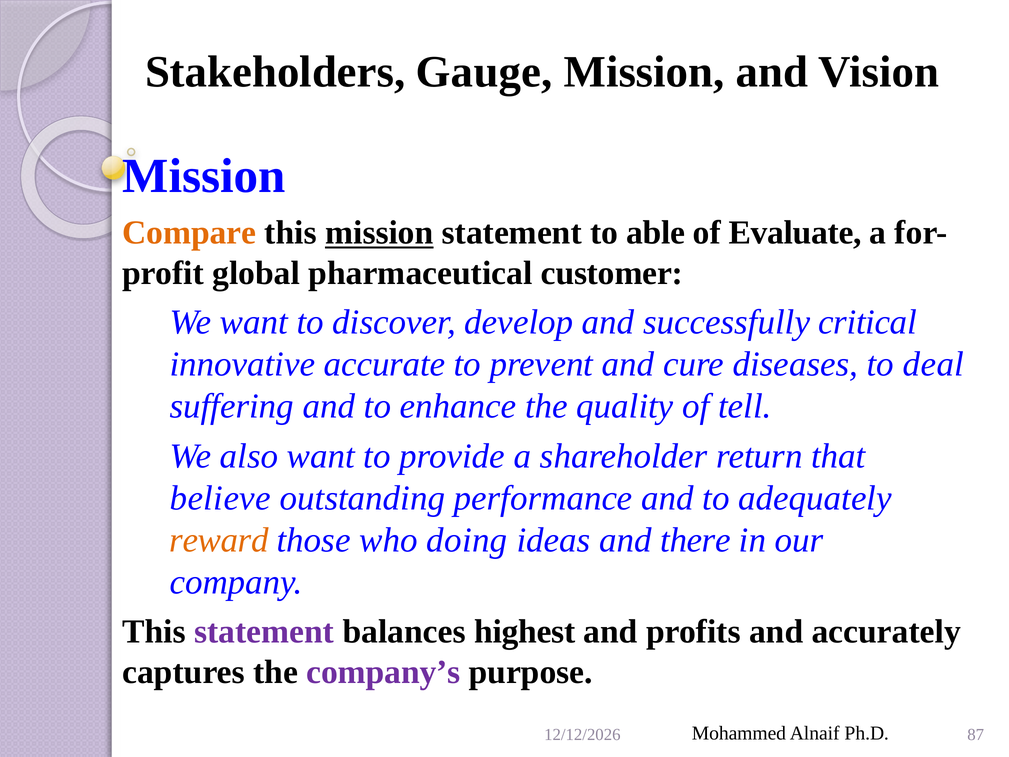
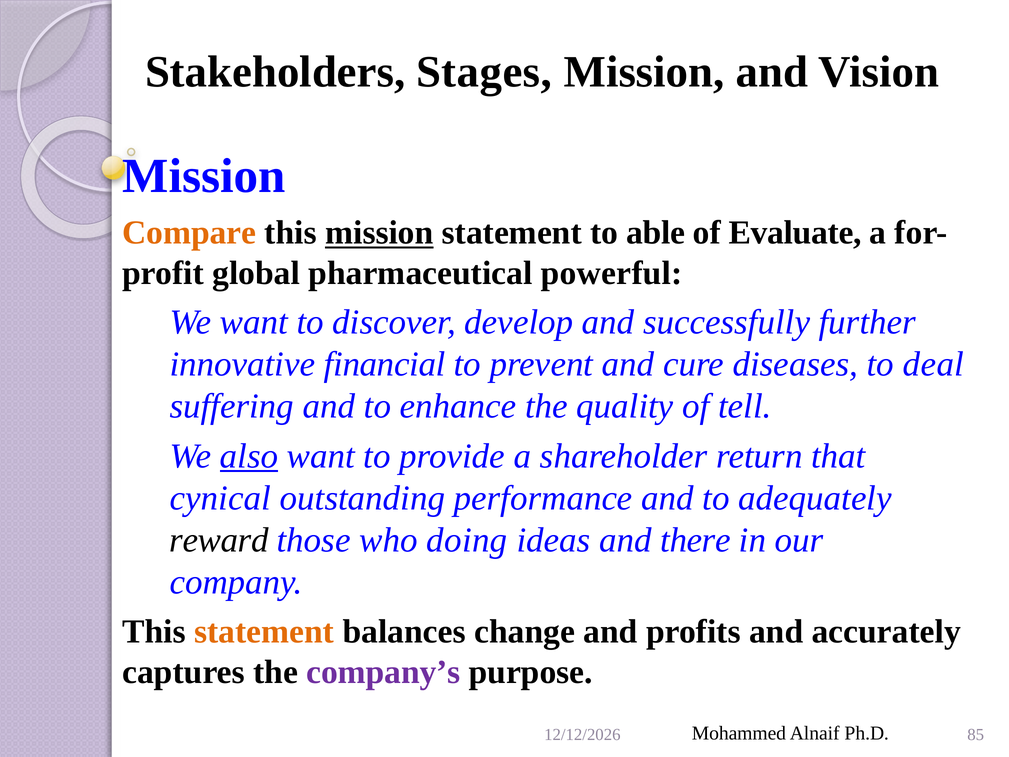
Gauge: Gauge -> Stages (484, 72)
customer: customer -> powerful (612, 273)
critical: critical -> further (867, 322)
accurate: accurate -> financial (385, 364)
also underline: none -> present (249, 456)
believe: believe -> cynical (220, 498)
reward colour: orange -> black (219, 540)
statement colour: purple -> orange (264, 632)
highest: highest -> change (525, 632)
87: 87 -> 85 (976, 734)
